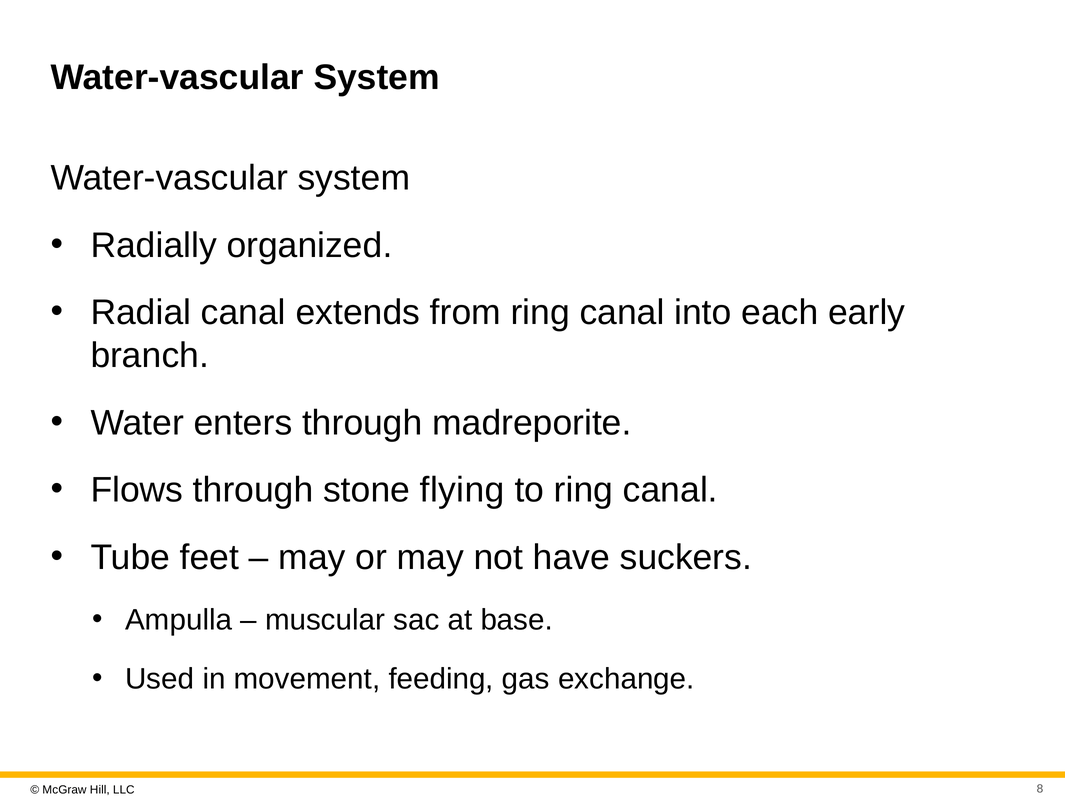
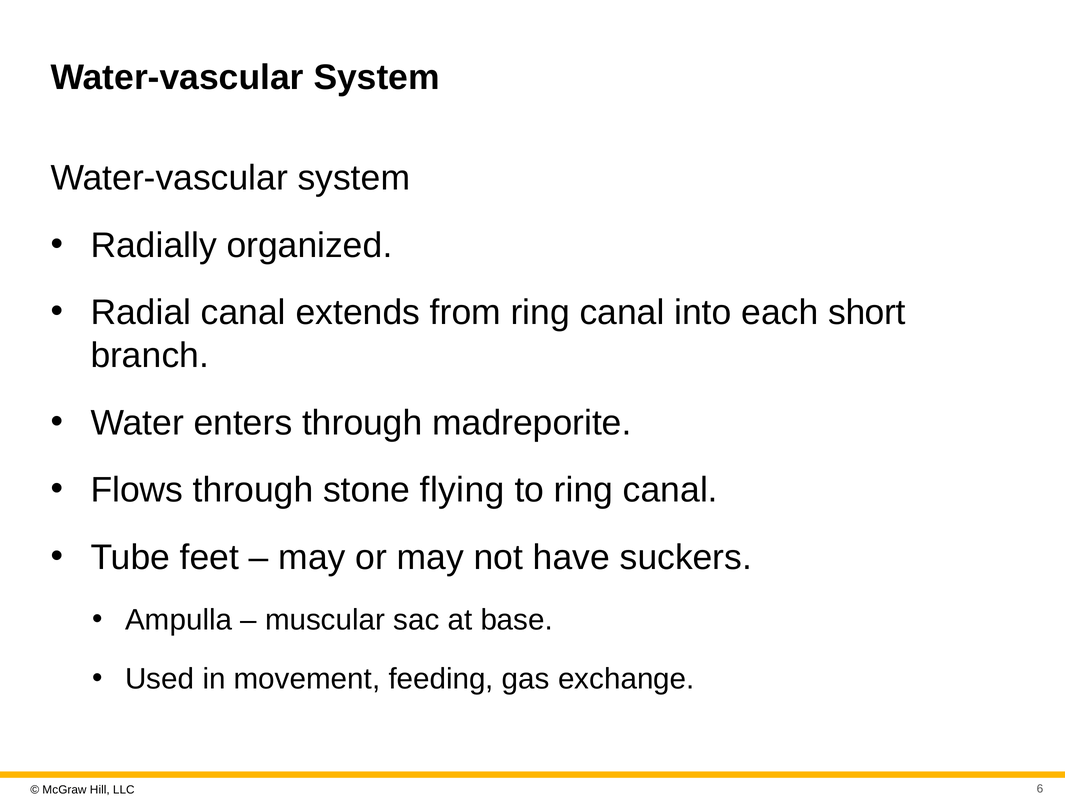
early: early -> short (867, 313)
8: 8 -> 6 (1040, 789)
